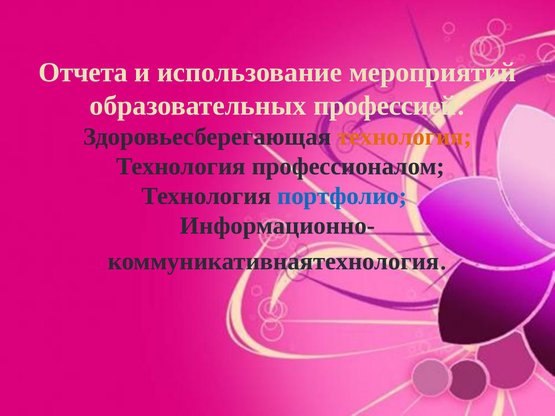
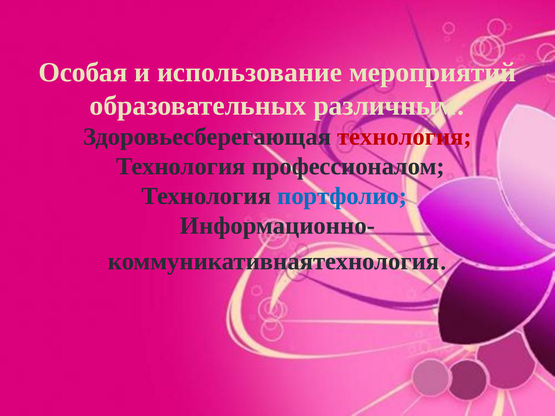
Отчета: Отчета -> Особая (83, 72)
профессией: профессией -> различным (389, 106)
технология colour: orange -> red (404, 137)
